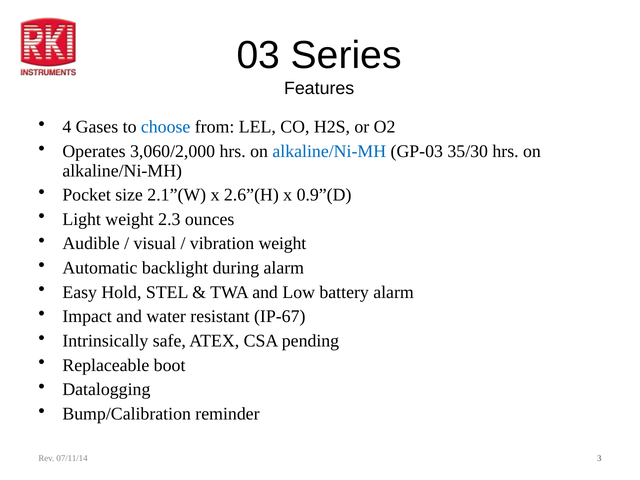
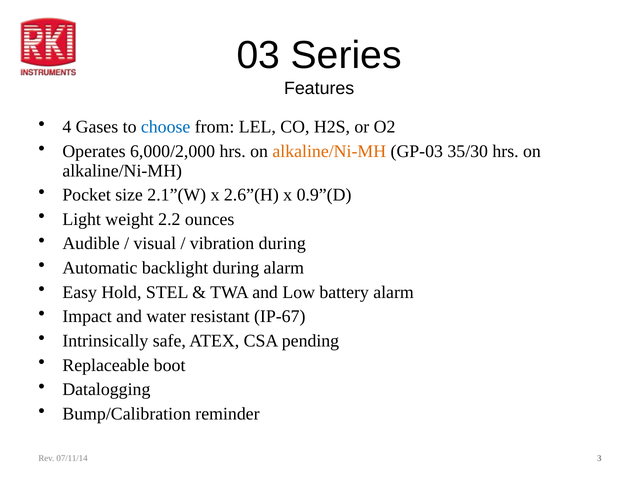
3,060/2,000: 3,060/2,000 -> 6,000/2,000 (173, 151)
alkaline/Ni-MH colour: blue -> orange (329, 151)
2.3: 2.3 -> 2.2 (169, 219)
vibration weight: weight -> during (282, 244)
